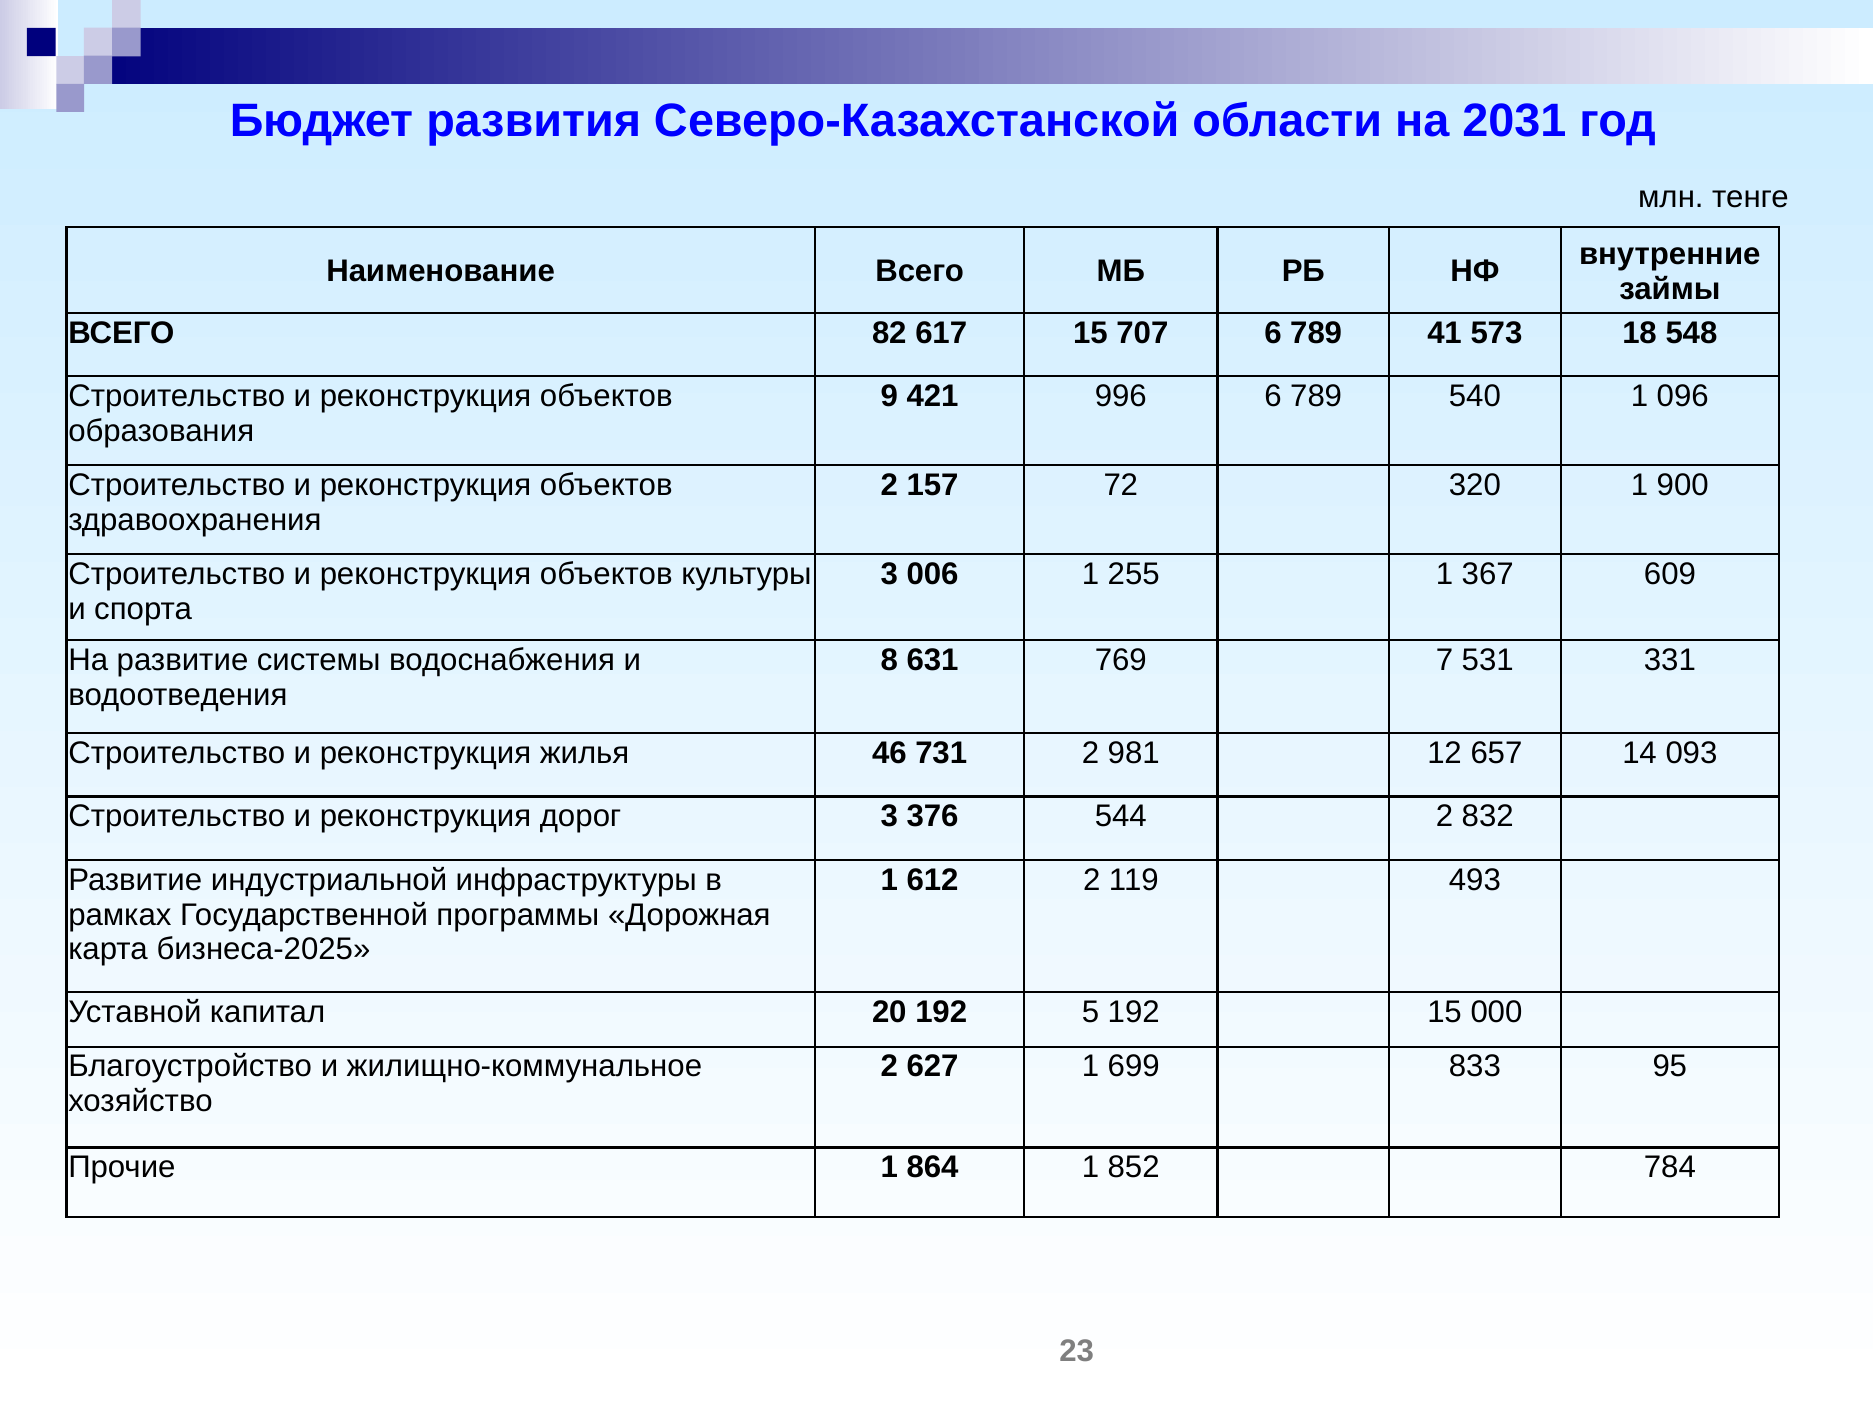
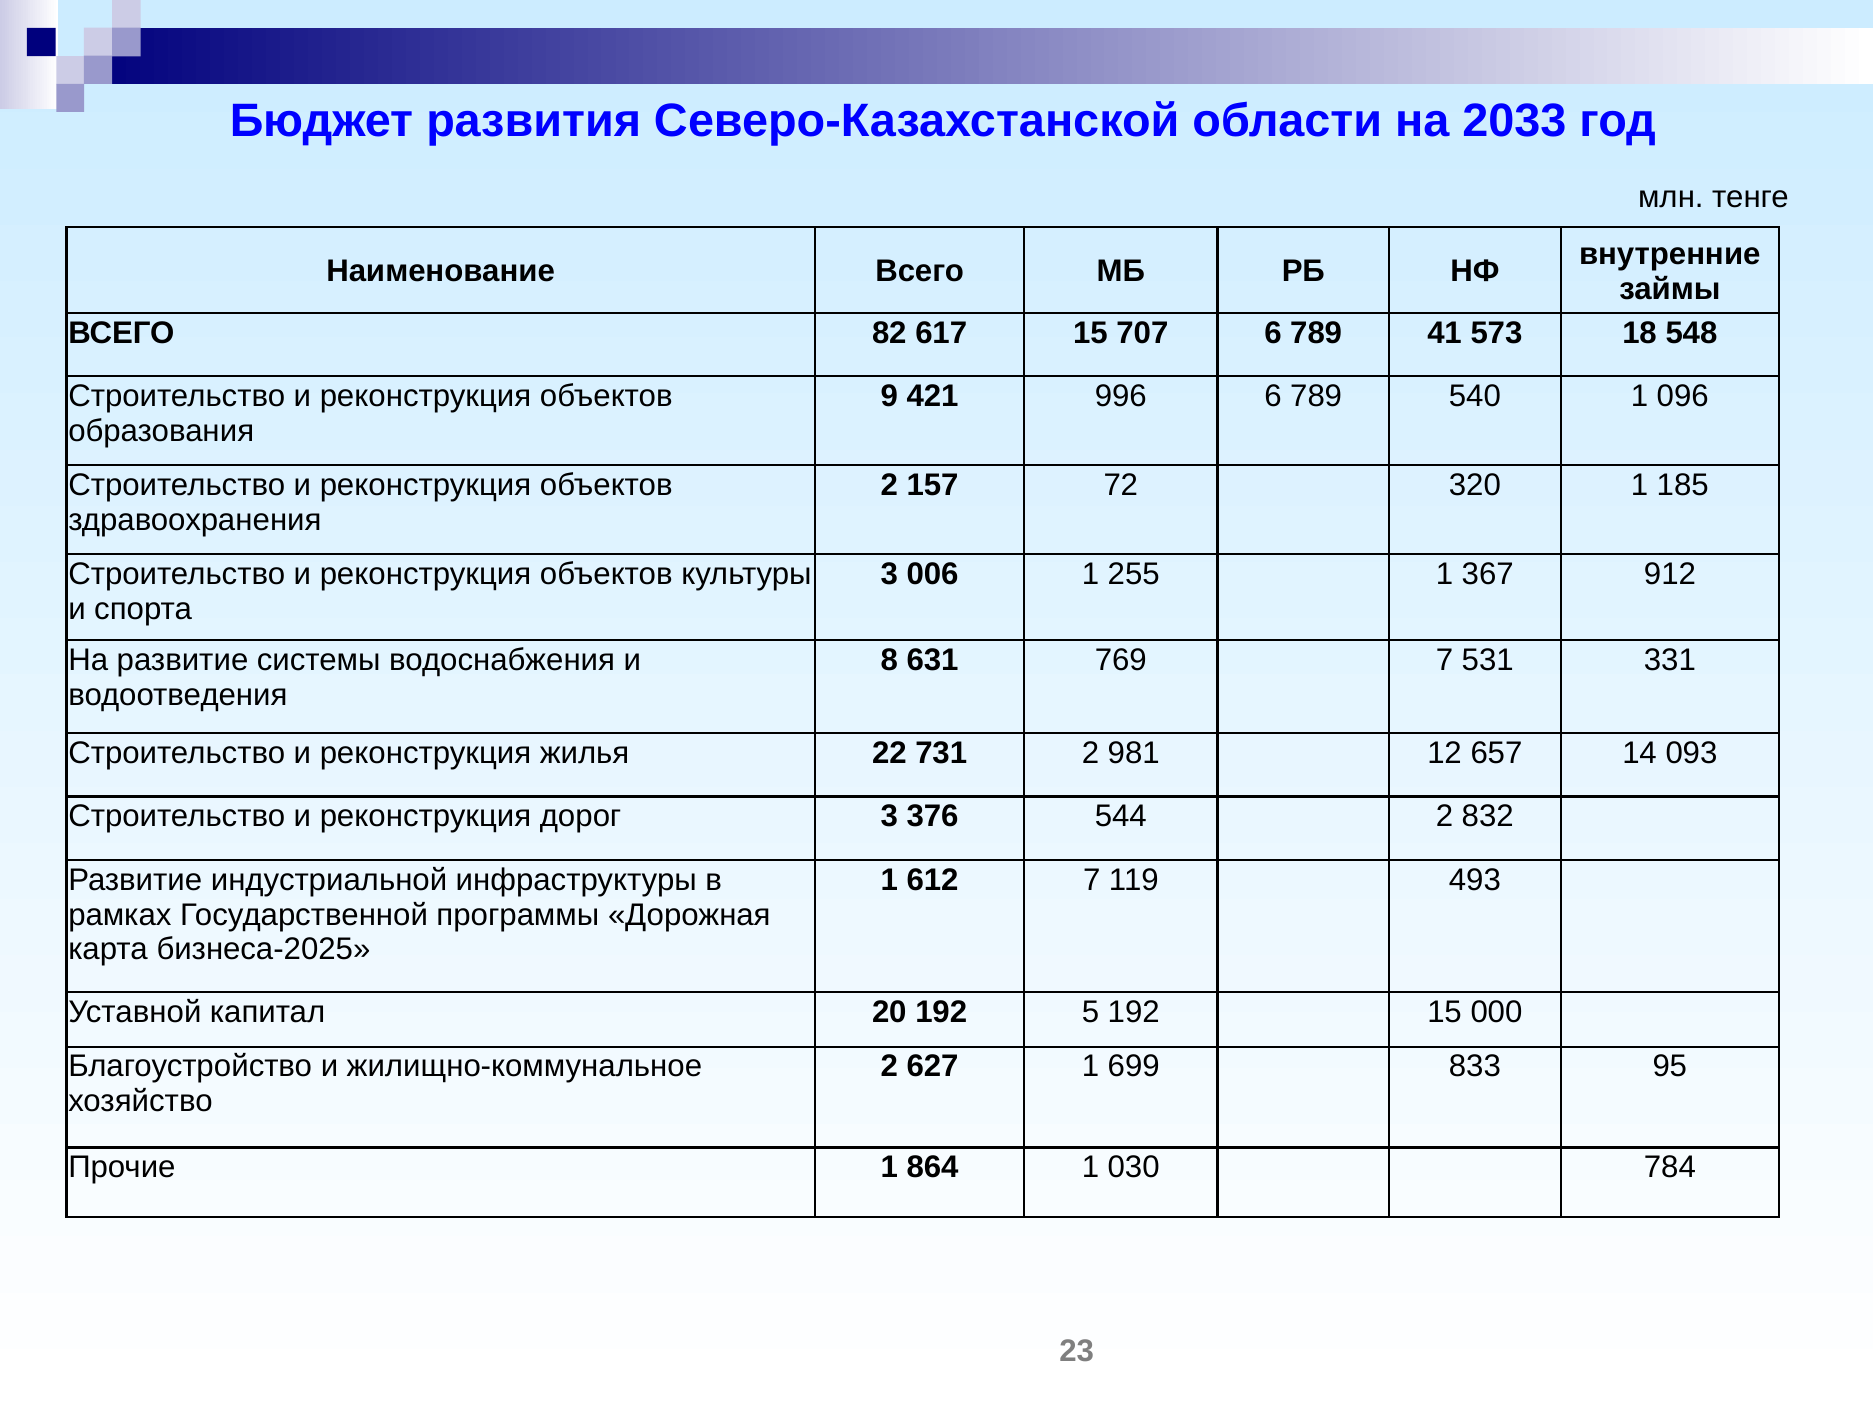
2031: 2031 -> 2033 (1514, 121)
900: 900 -> 185 (1683, 485)
609: 609 -> 912 (1670, 574)
46: 46 -> 22 (889, 753)
612 2: 2 -> 7 (1092, 880)
852: 852 -> 030 (1134, 1167)
